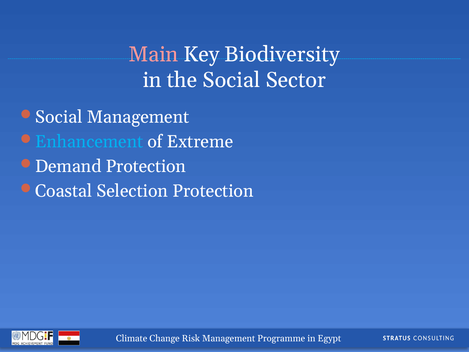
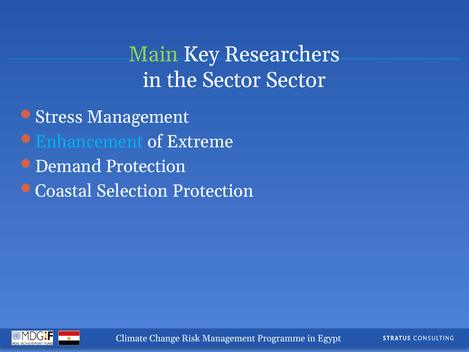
Main colour: pink -> light green (153, 54)
Biodiversity: Biodiversity -> Researchers (282, 54)
the Social: Social -> Sector (232, 80)
Social: Social -> Stress (59, 117)
